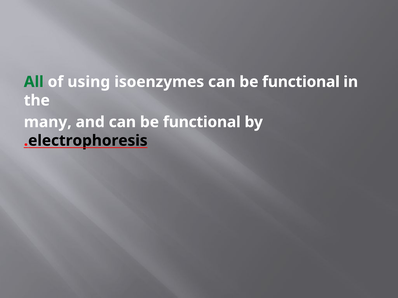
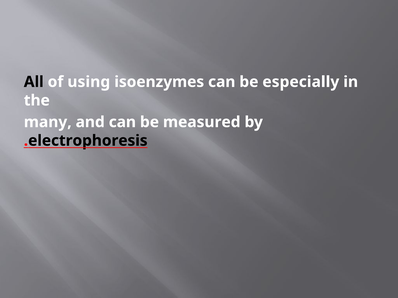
All colour: green -> black (34, 82)
isoenzymes can be functional: functional -> especially (301, 82)
and can be functional: functional -> measured (202, 122)
